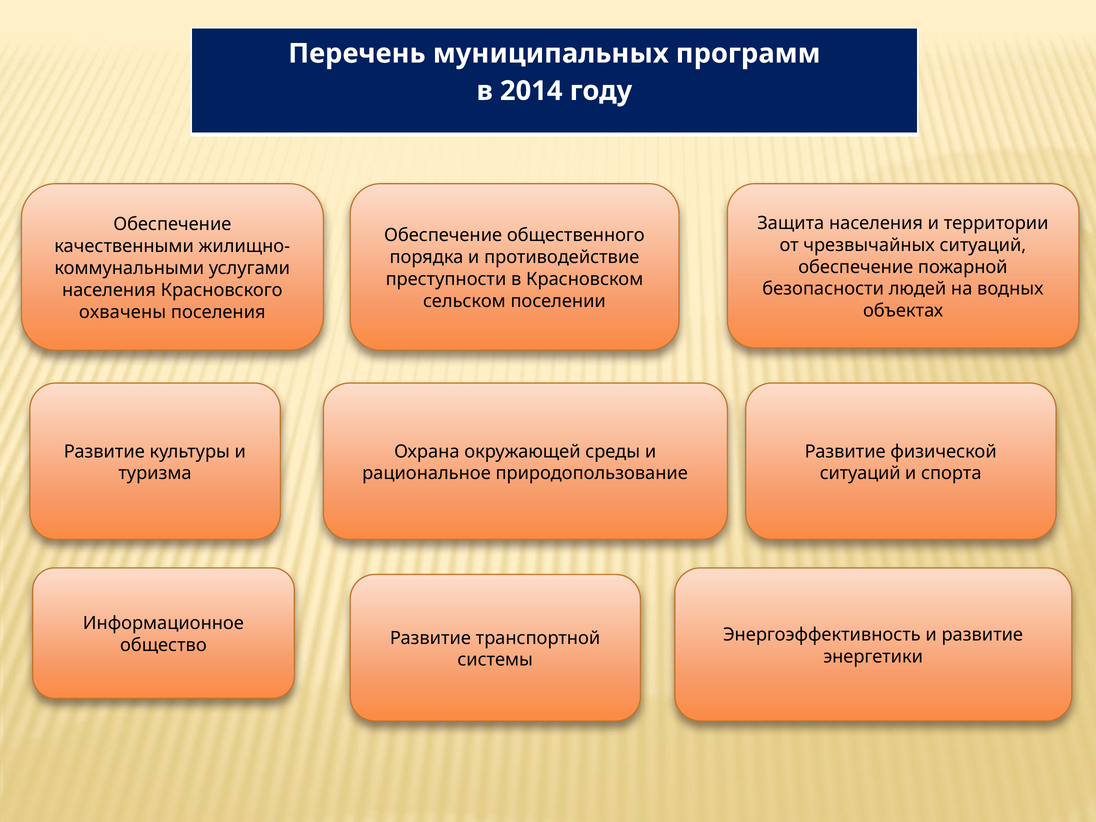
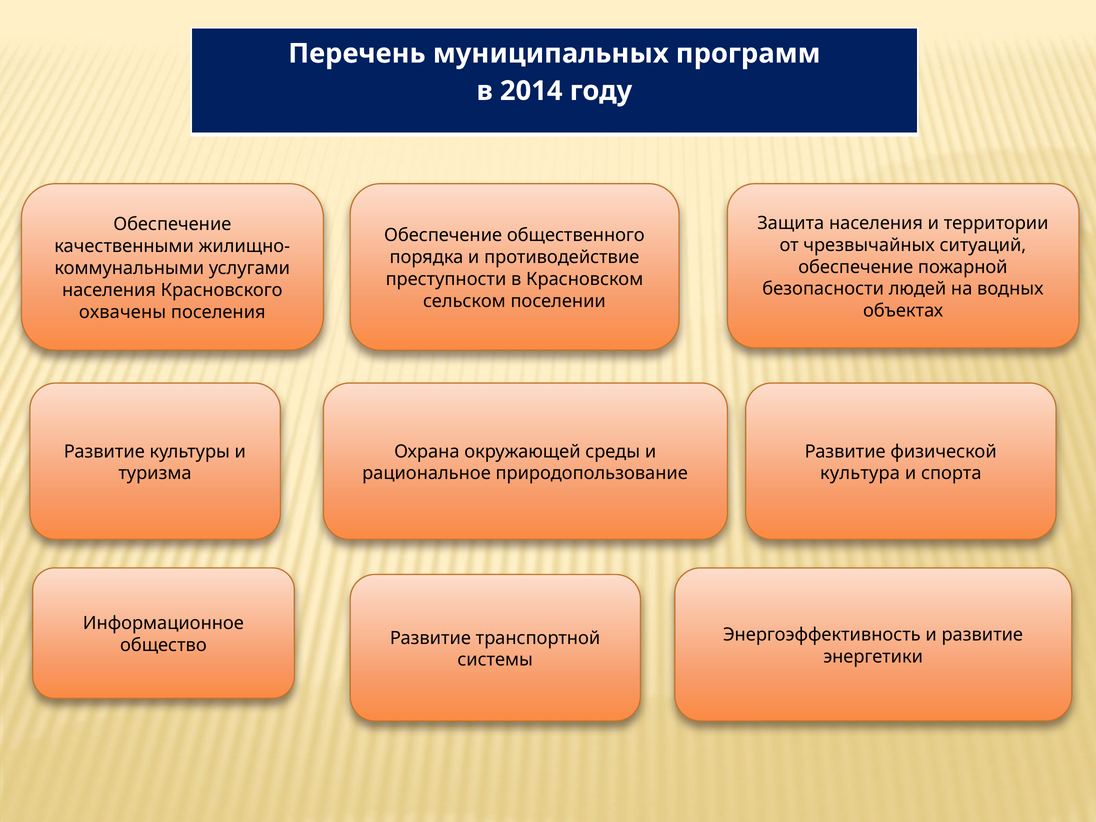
ситуаций: ситуаций -> культура (860, 473)
